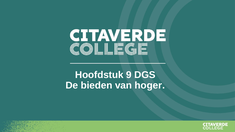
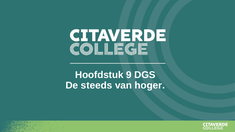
bieden: bieden -> steeds (97, 86)
